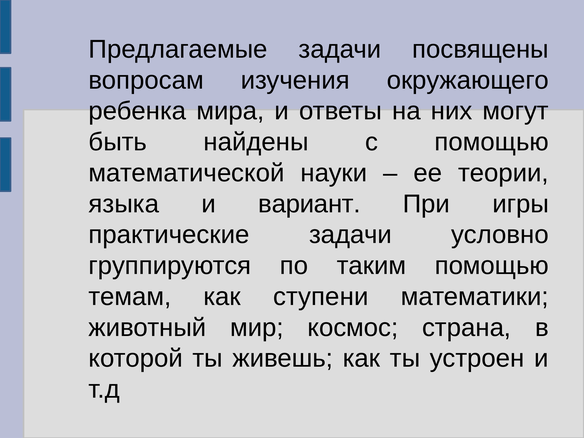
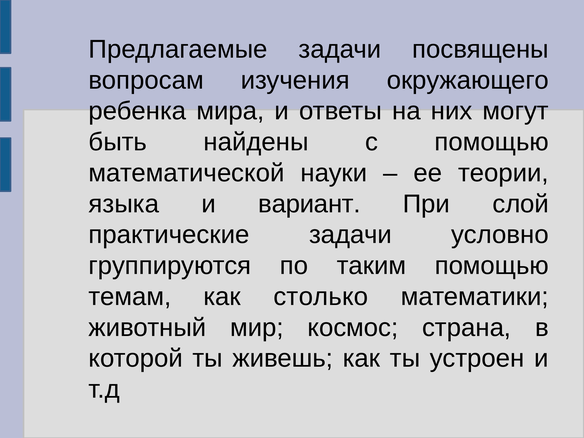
игры: игры -> слой (521, 204)
ступени: ступени -> столько (321, 297)
